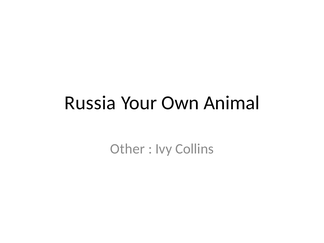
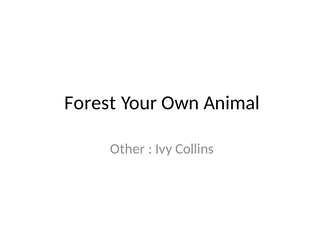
Russia: Russia -> Forest (90, 103)
